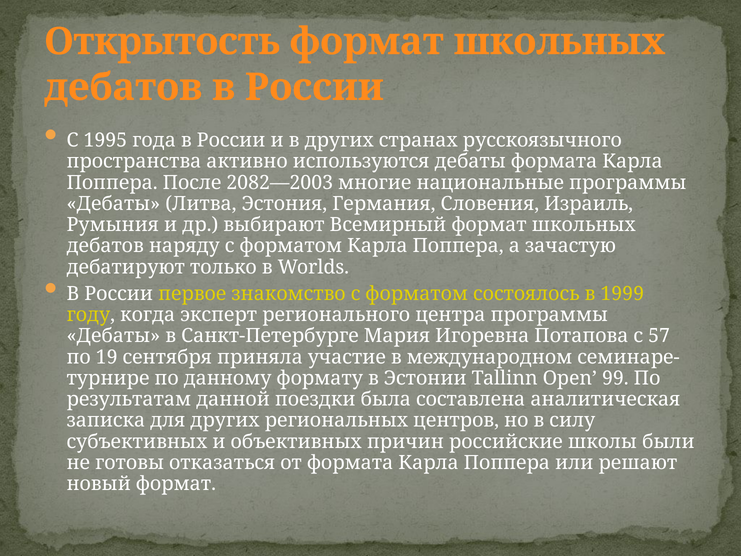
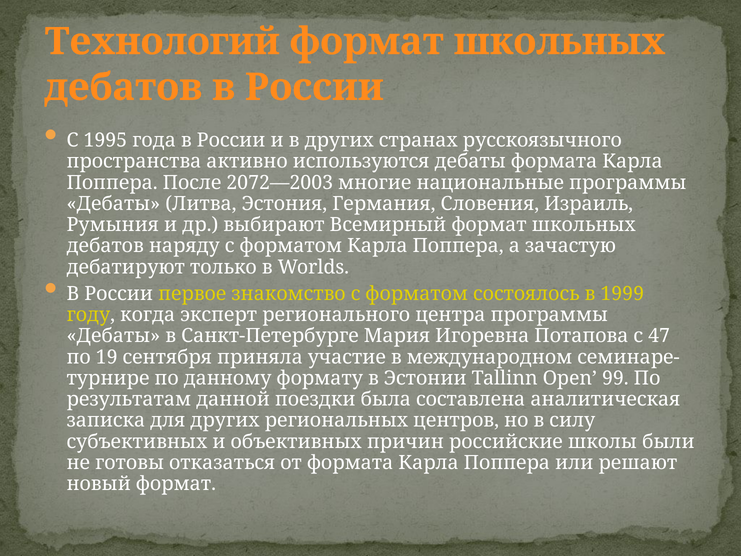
Открытость: Открытость -> Технологий (162, 42)
2082—2003: 2082—2003 -> 2072—2003 (280, 182)
57: 57 -> 47 (659, 336)
